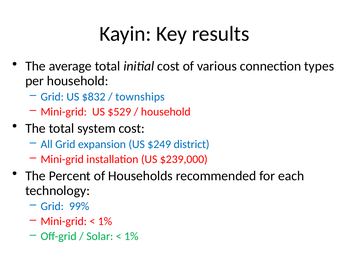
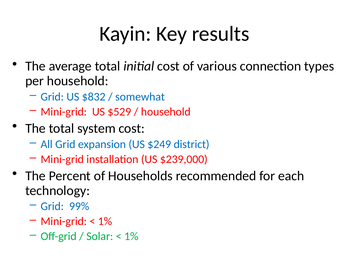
townships: townships -> somewhat (140, 97)
